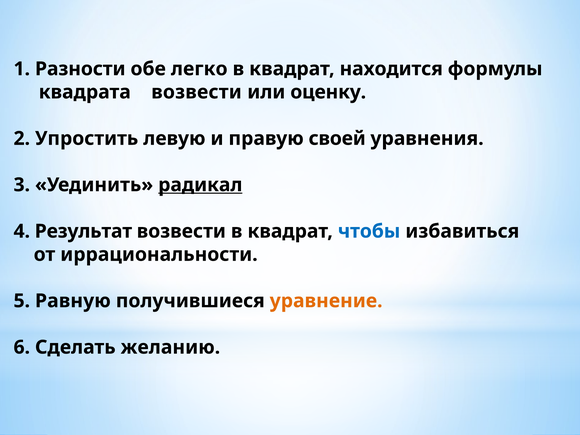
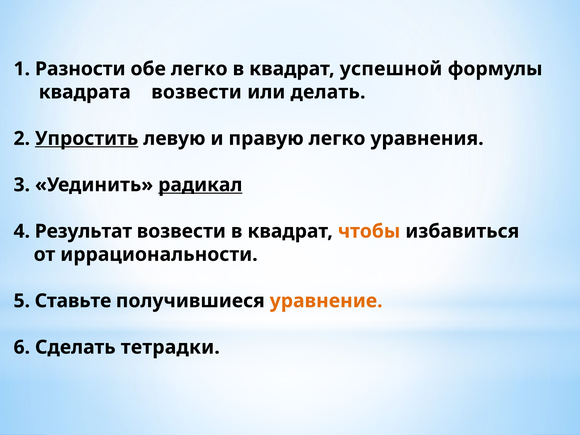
находится: находится -> успешной (391, 69)
оценку: оценку -> делать (328, 92)
Упростить underline: none -> present (87, 138)
правую своей: своей -> легко (337, 138)
чтобы colour: blue -> orange (369, 231)
Равную: Равную -> Ставьте (73, 301)
желанию: желанию -> тетрадки (170, 347)
